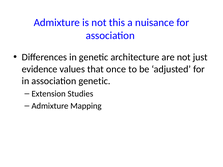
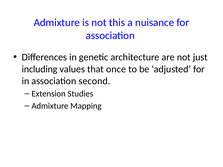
evidence: evidence -> including (40, 69)
association genetic: genetic -> second (94, 81)
